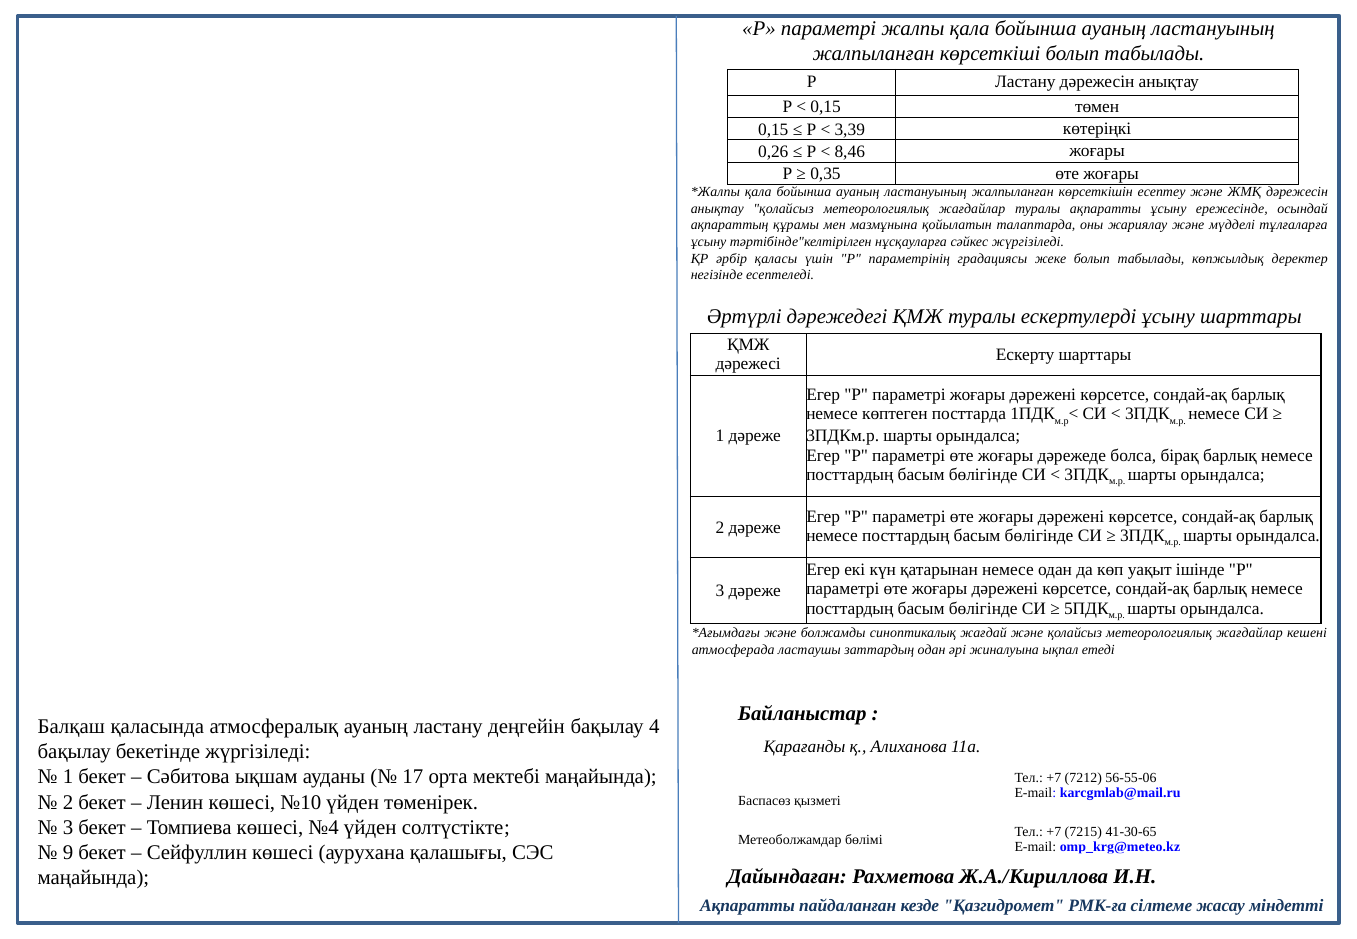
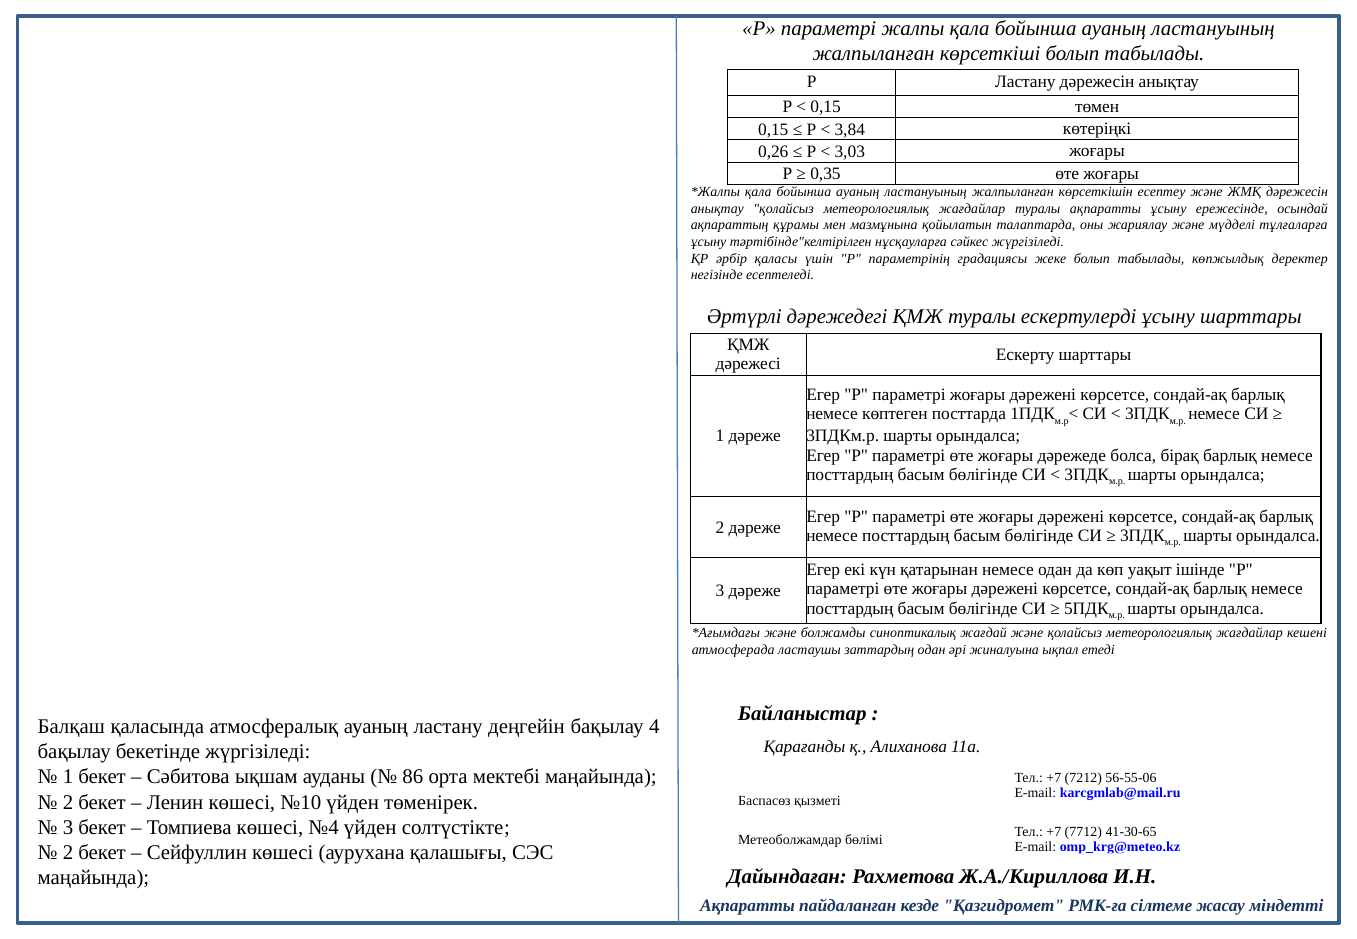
3,39: 3,39 -> 3,84 (850, 129)
8,46: 8,46 -> 3,03 (850, 152)
17: 17 -> 86 (413, 777)
7215: 7215 -> 7712 (1083, 832)
9: 9 -> 2 (68, 853)
